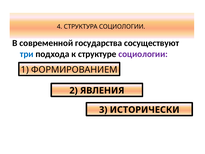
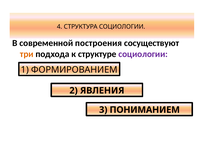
государства: государства -> построения (99, 43)
три colour: blue -> orange (27, 54)
ИСТОРИЧЕСКИ: ИСТОРИЧЕСКИ -> ПОНИМАНИЕМ (145, 110)
